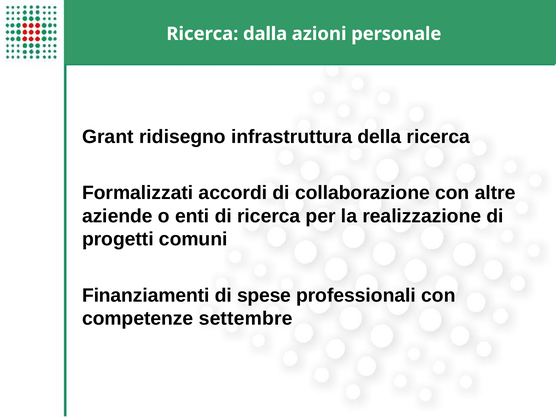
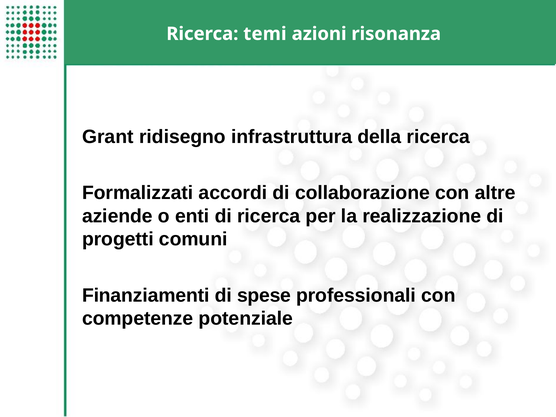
dalla: dalla -> temi (265, 34)
personale: personale -> risonanza (396, 34)
settembre: settembre -> potenziale (246, 319)
